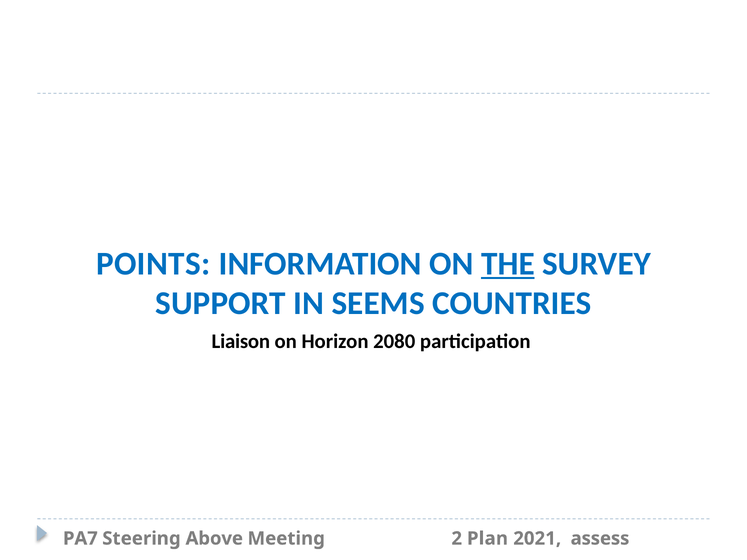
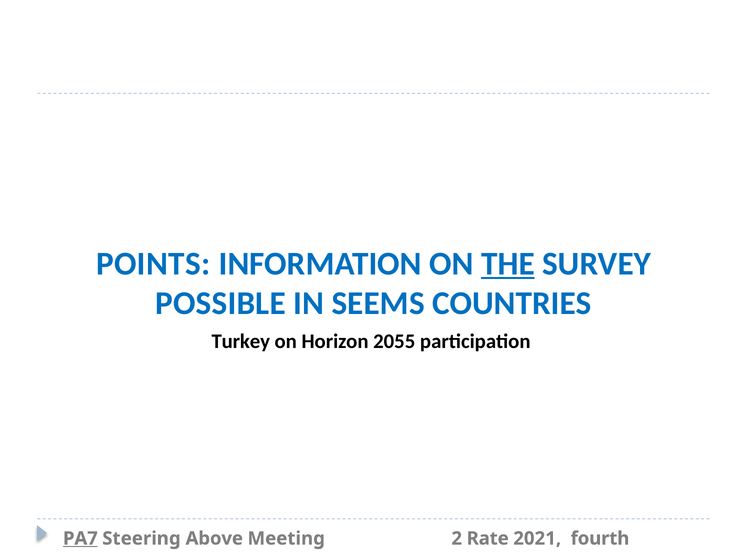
SUPPORT: SUPPORT -> POSSIBLE (221, 304)
Liaison: Liaison -> Turkey (241, 341)
2080: 2080 -> 2055 (394, 341)
PA7 underline: none -> present (80, 539)
Plan: Plan -> Rate (488, 539)
assess: assess -> fourth (600, 539)
